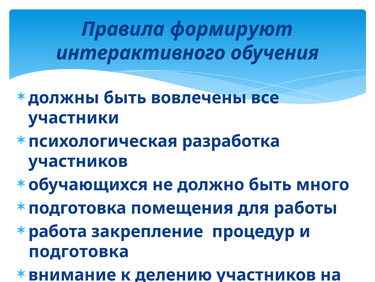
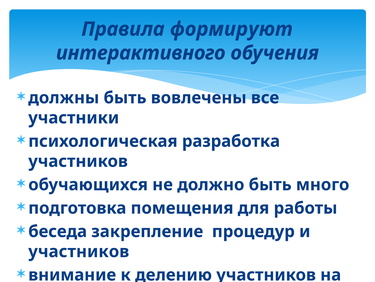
работа: работа -> беседа (58, 231)
подготовка: подготовка -> участников (79, 251)
